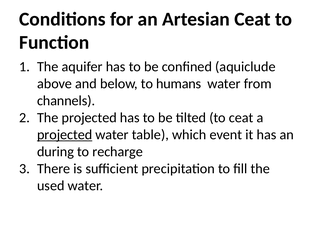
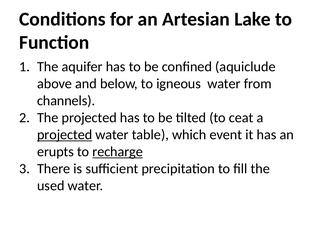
Artesian Ceat: Ceat -> Lake (253, 19)
humans: humans -> igneous (179, 84)
during: during -> erupts (55, 152)
recharge underline: none -> present (118, 152)
